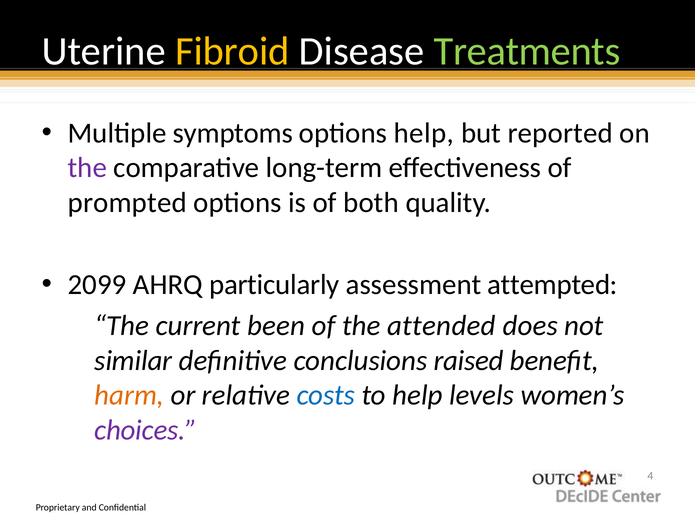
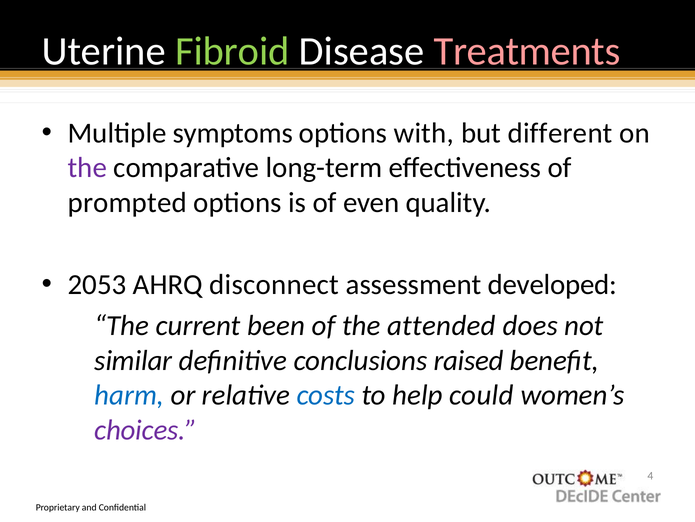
Fibroid colour: yellow -> light green (232, 51)
Treatments colour: light green -> pink (527, 51)
options help: help -> with (424, 133)
reported: reported -> different (560, 133)
both: both -> even (371, 202)
2099: 2099 -> 2053 (97, 284)
particularly: particularly -> disconnect (274, 284)
attempted: attempted -> developed (553, 284)
harm colour: orange -> blue (129, 395)
levels: levels -> could (481, 395)
